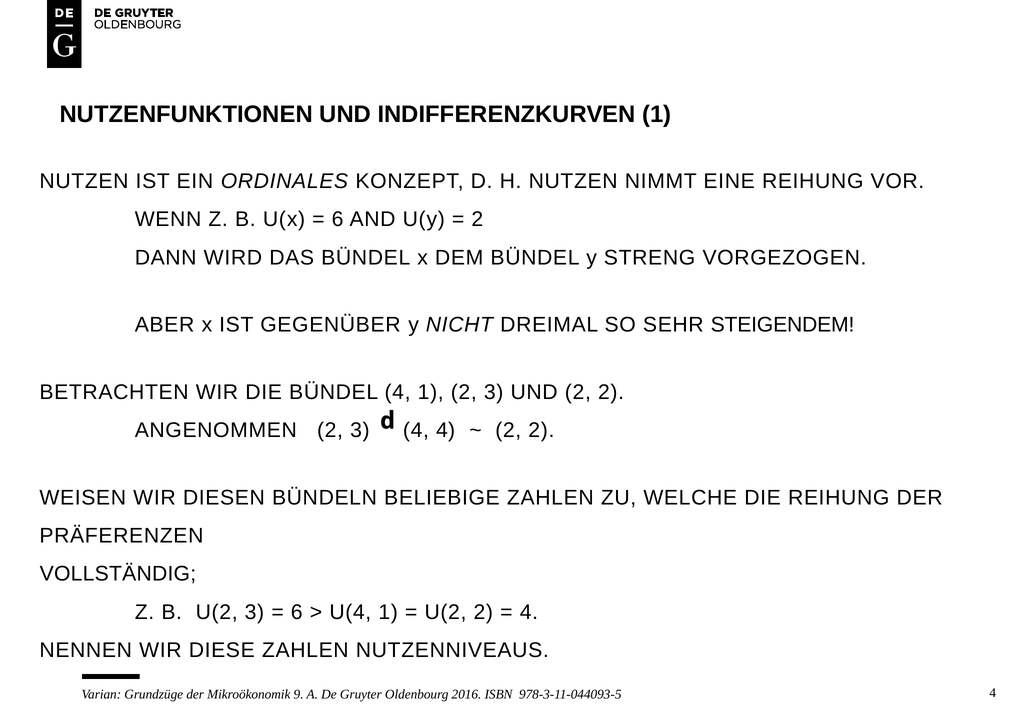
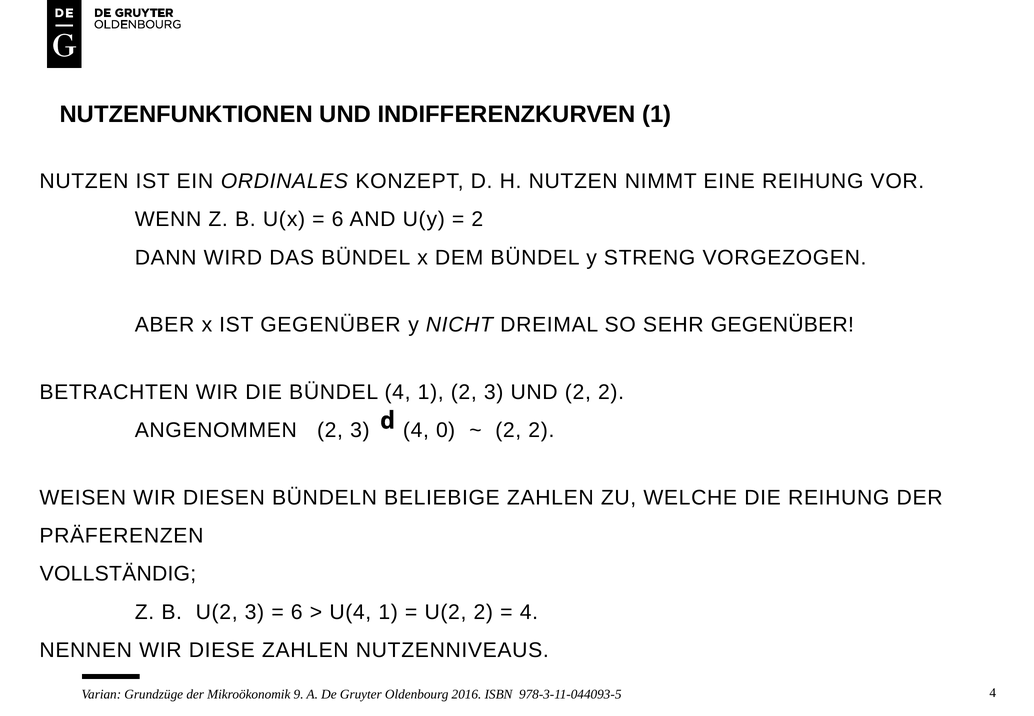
SEHR STEIGENDEM: STEIGENDEM -> GEGENÜBER (782, 325)
4 4: 4 -> 0 (446, 430)
